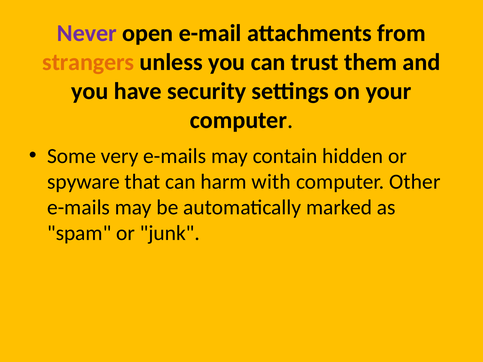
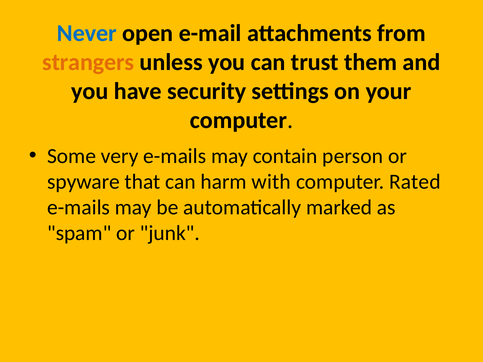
Never colour: purple -> blue (87, 33)
hidden: hidden -> person (353, 156)
Other: Other -> Rated (415, 182)
